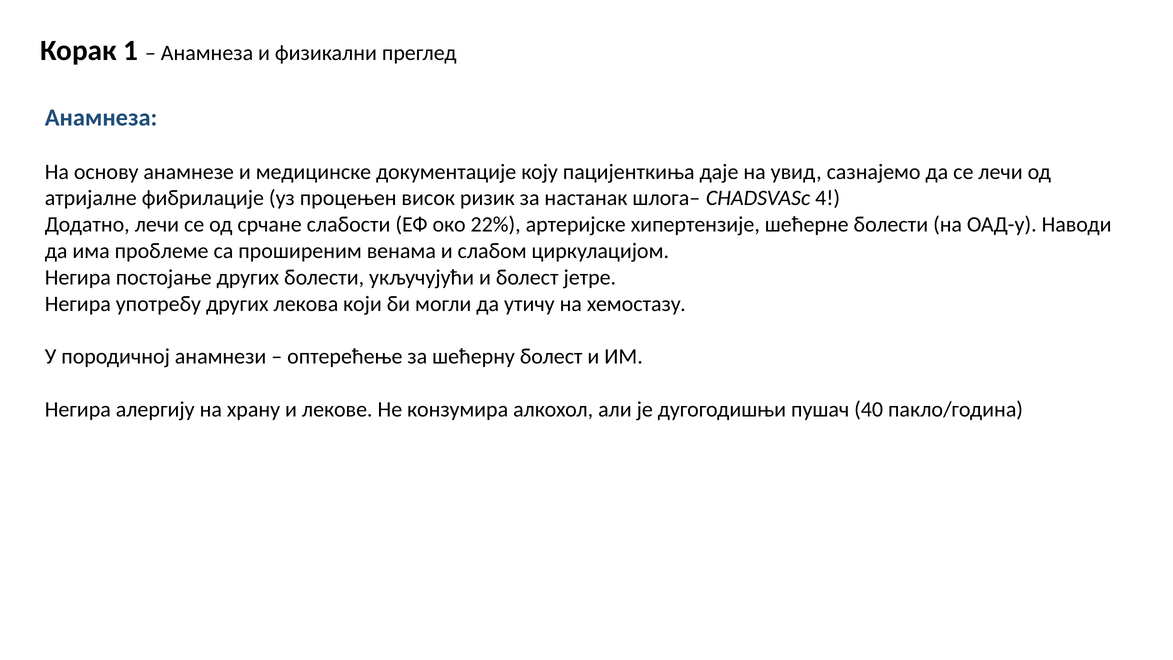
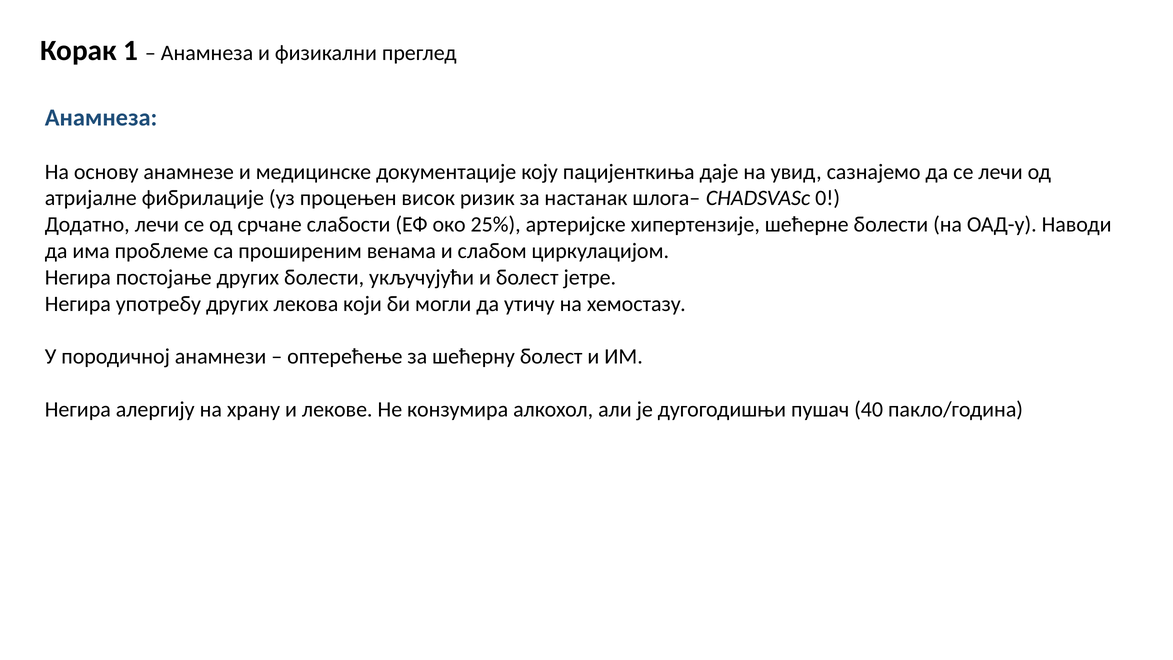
4: 4 -> 0 (828, 198)
22%: 22% -> 25% (496, 224)
